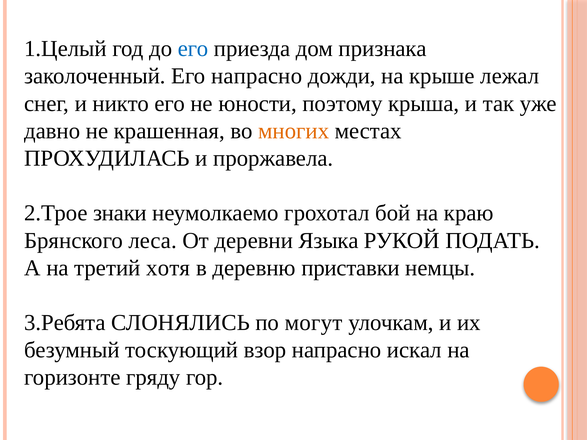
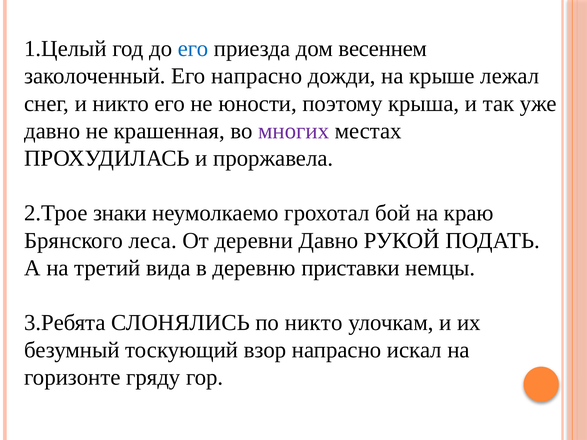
признака: признака -> весеннем (383, 49)
многих colour: orange -> purple (294, 131)
деревни Языка: Языка -> Давно (329, 241)
хотя: хотя -> вида (168, 268)
по могут: могут -> никто (314, 323)
